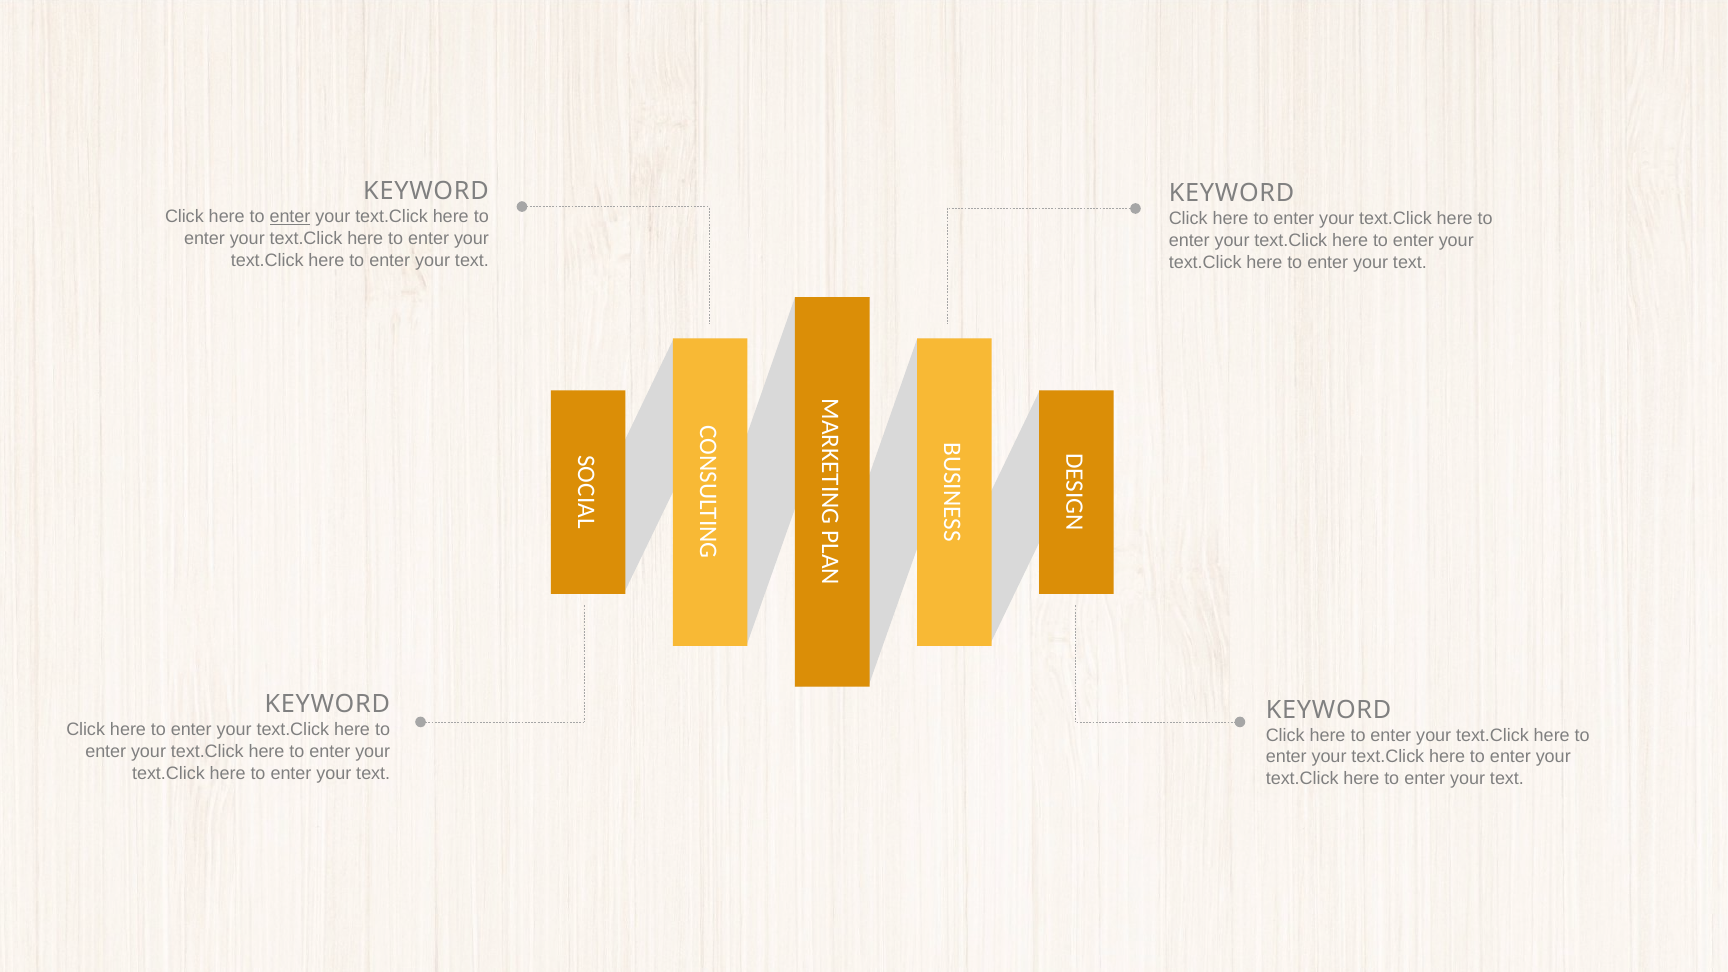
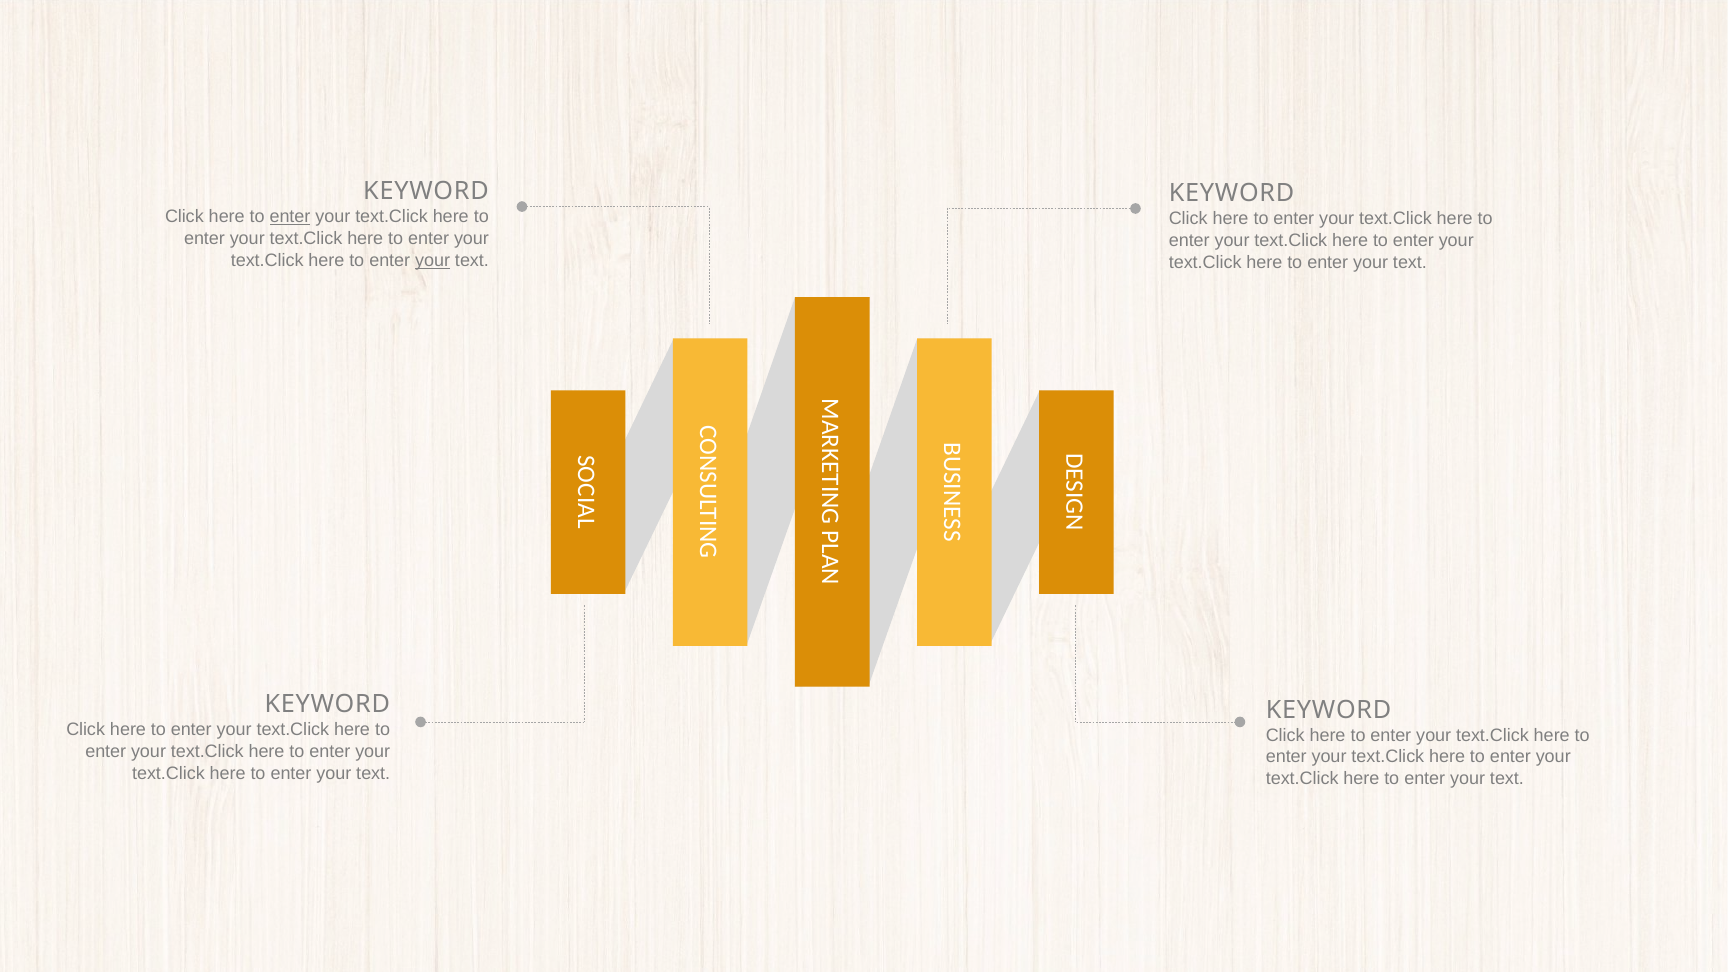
your underline: none -> present (433, 260)
